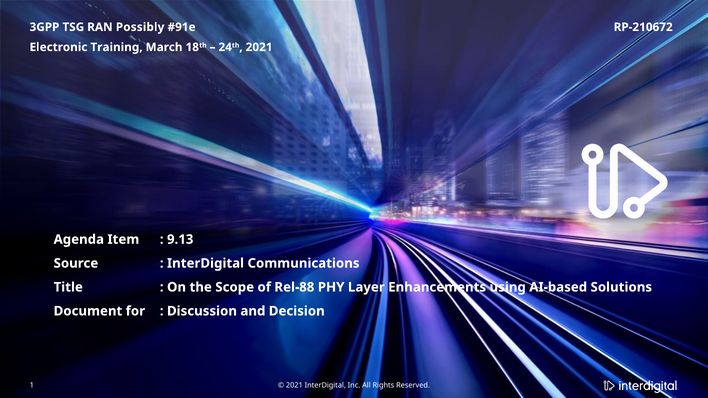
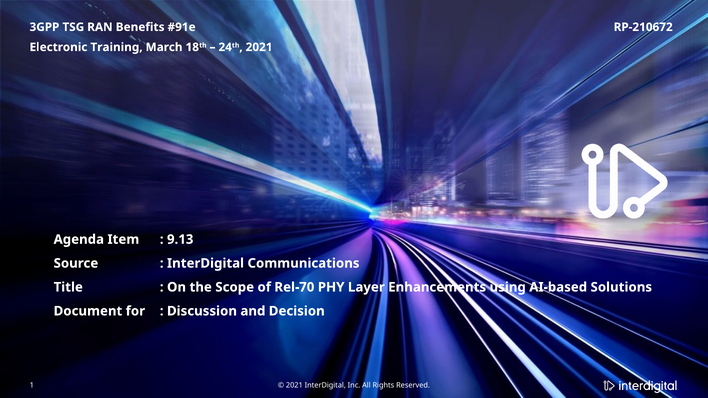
Possibly: Possibly -> Benefits (140, 27)
Rel-88: Rel-88 -> Rel-70 (294, 287)
